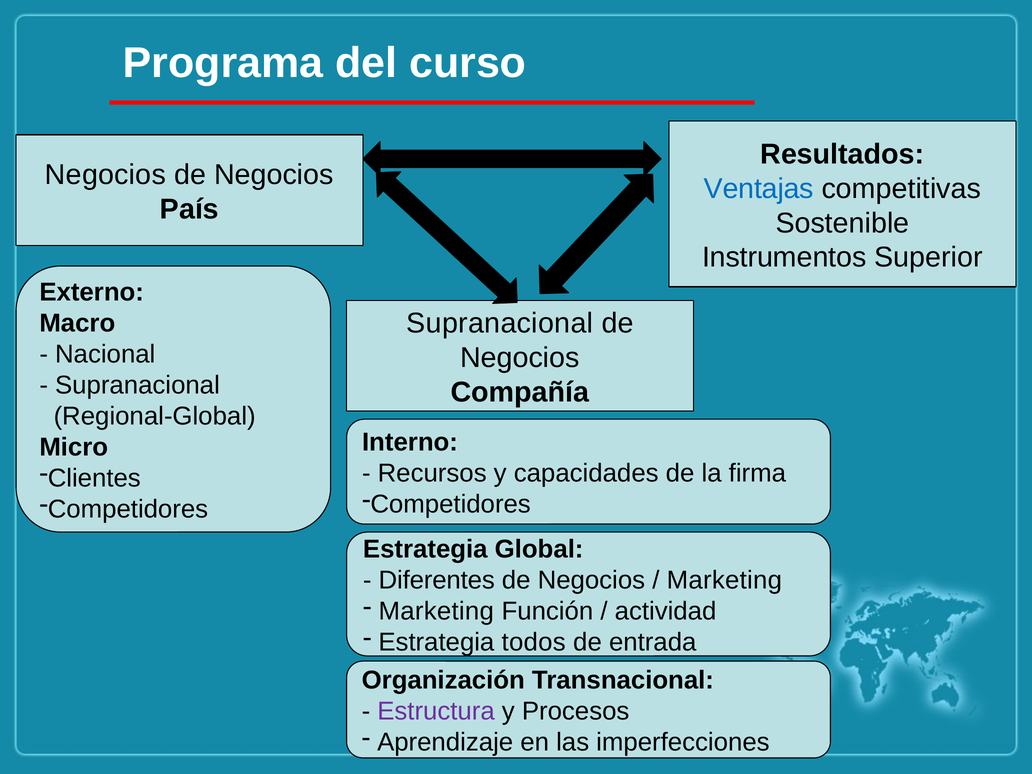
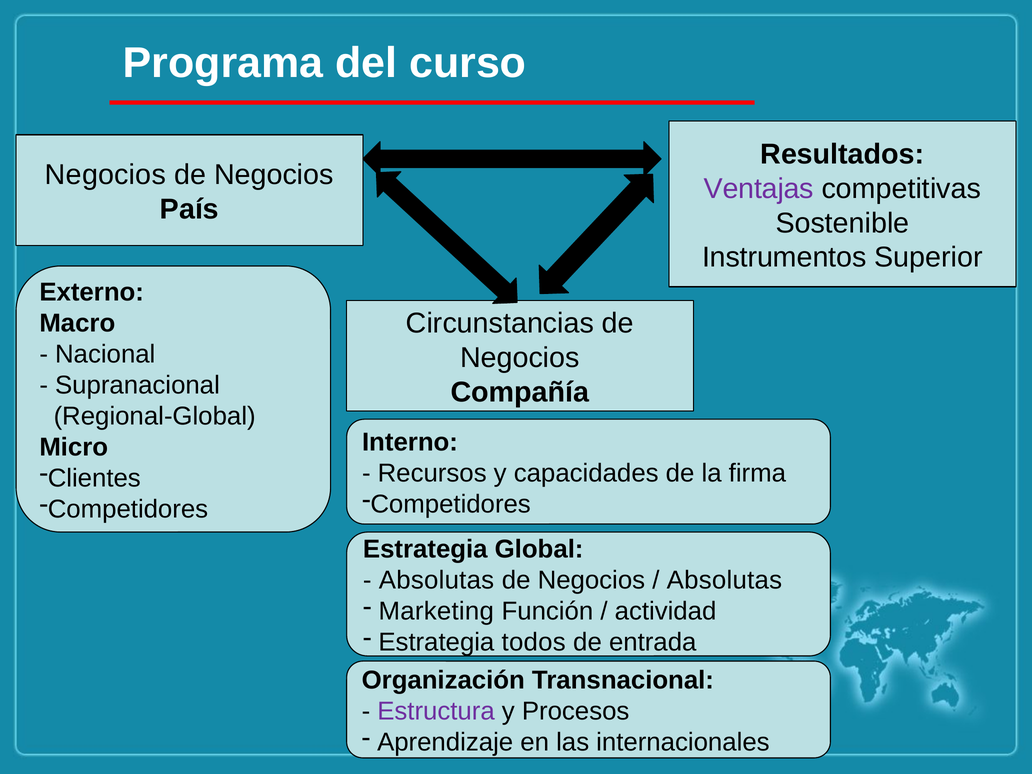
Ventajas colour: blue -> purple (759, 189)
Supranacional: Supranacional -> Circunstancias (500, 323)
Diferentes: Diferentes -> Absolutas (436, 580)
Marketing: Marketing -> Absolutas (724, 580)
imperfecciones: imperfecciones -> internacionales (683, 742)
